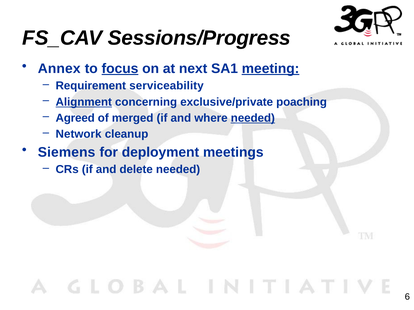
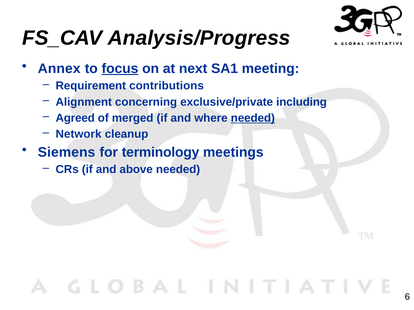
Sessions/Progress: Sessions/Progress -> Analysis/Progress (199, 38)
meeting underline: present -> none (271, 69)
serviceability: serviceability -> contributions (167, 86)
Alignment underline: present -> none (84, 102)
poaching: poaching -> including (302, 102)
deployment: deployment -> terminology (161, 152)
delete: delete -> above (136, 170)
